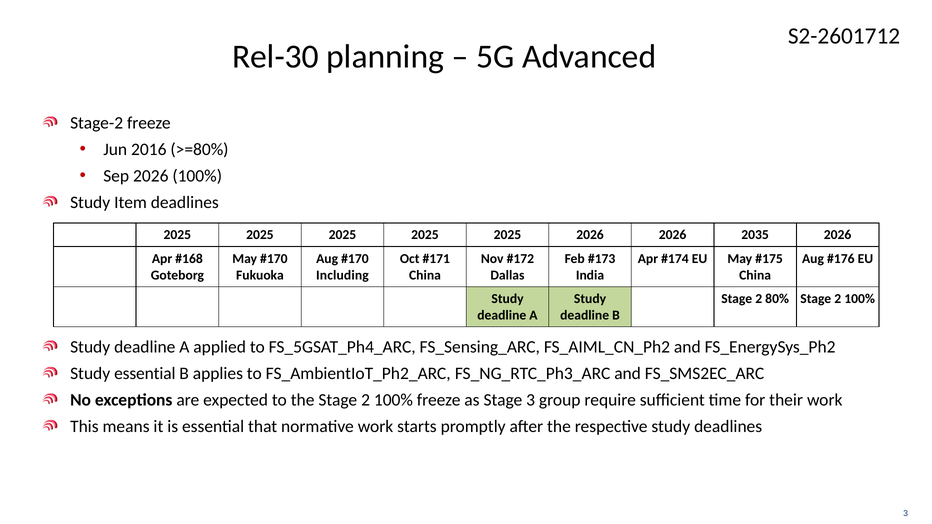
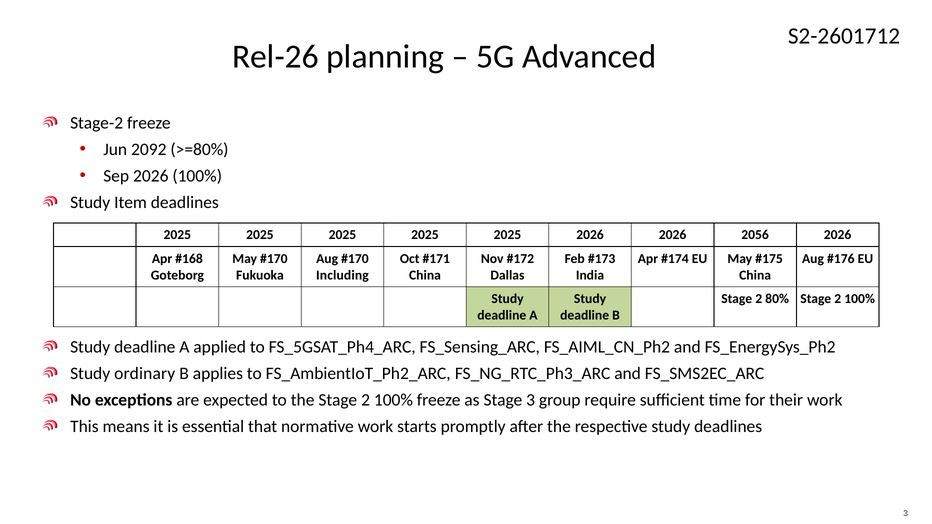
Rel-30: Rel-30 -> Rel-26 (275, 56)
2016: 2016 -> 2092 (149, 150)
2035: 2035 -> 2056 (755, 235)
Study essential: essential -> ordinary (145, 374)
